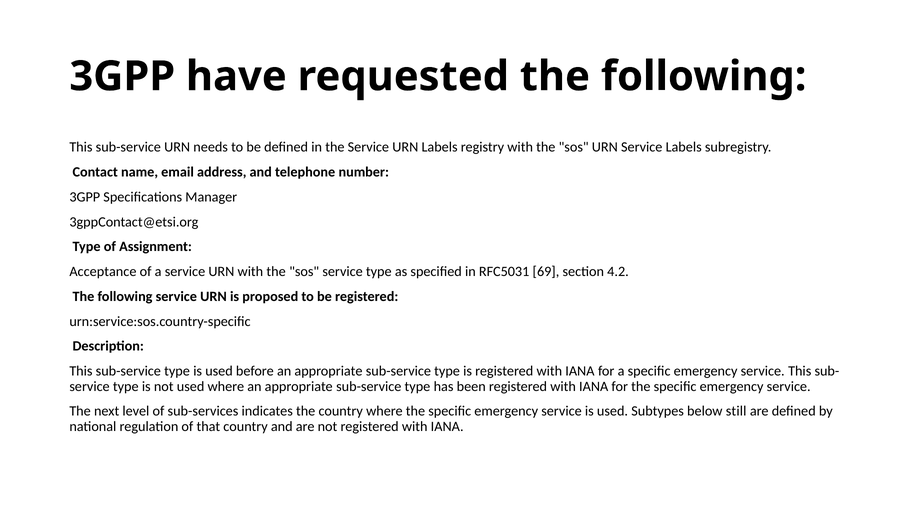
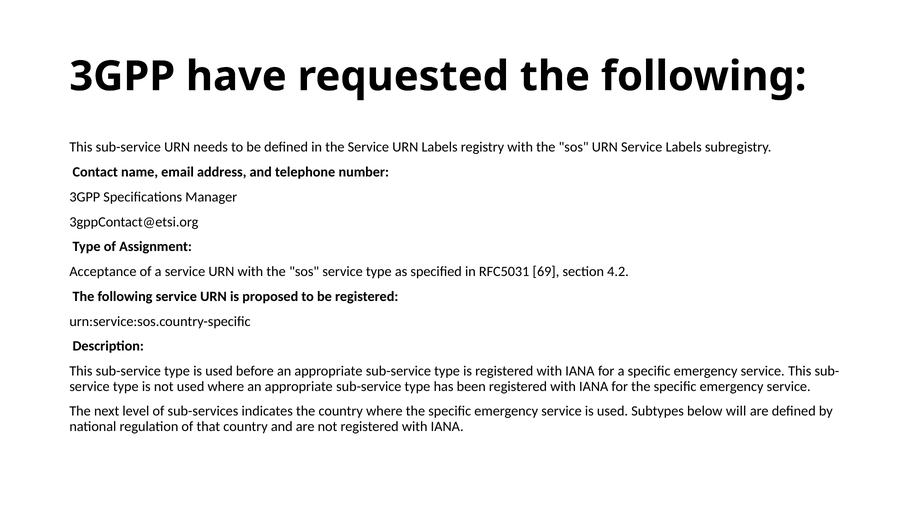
still: still -> will (736, 411)
